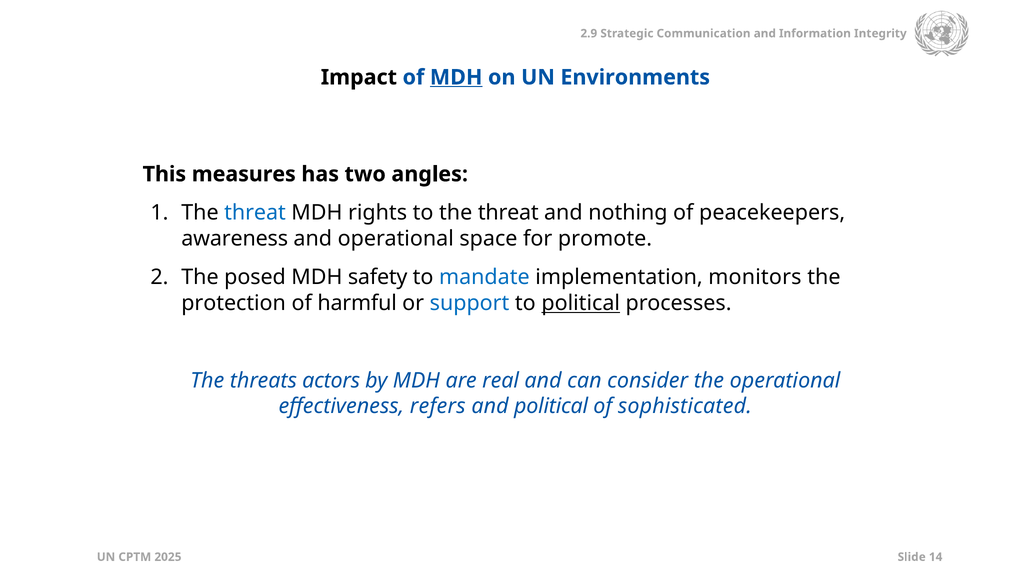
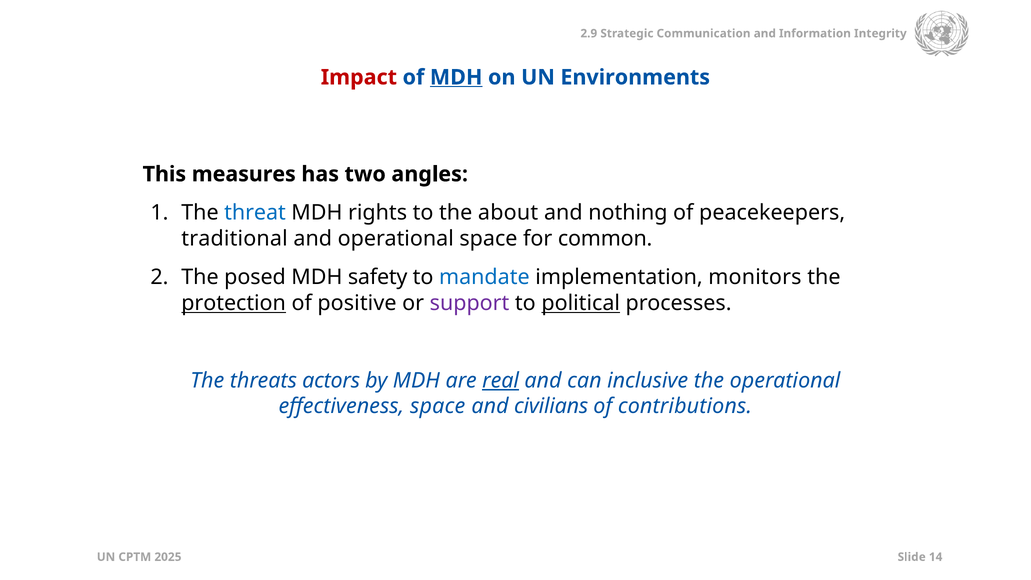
Impact colour: black -> red (359, 77)
to the threat: threat -> about (508, 213)
awareness: awareness -> traditional (235, 239)
promote: promote -> common (605, 239)
protection underline: none -> present (234, 303)
harmful: harmful -> positive (357, 303)
support colour: blue -> purple (470, 303)
real underline: none -> present (501, 381)
consider: consider -> inclusive (648, 381)
effectiveness refers: refers -> space (438, 406)
and political: political -> civilians (551, 406)
sophisticated: sophisticated -> contributions (685, 406)
